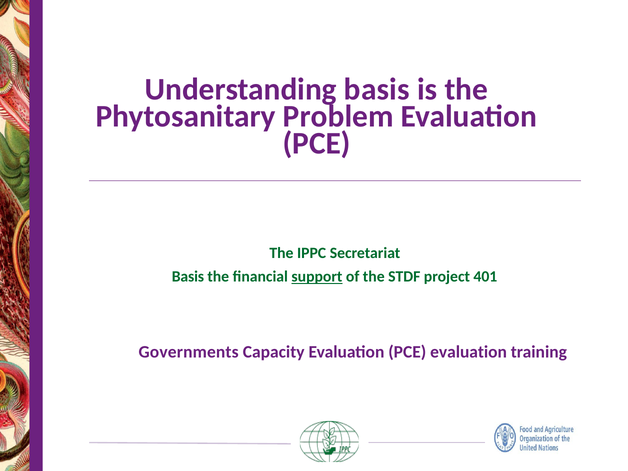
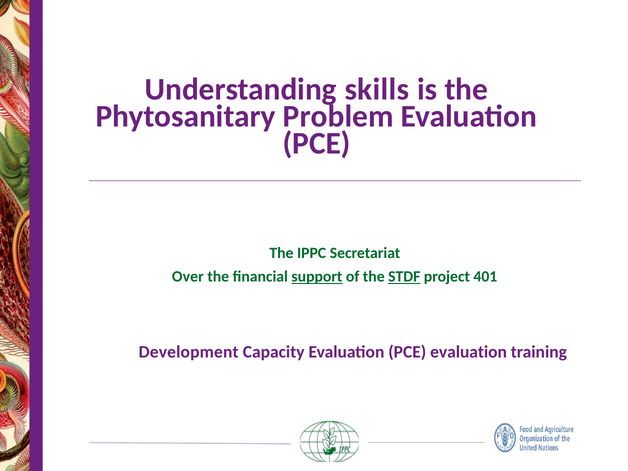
Understanding basis: basis -> skills (377, 89)
Basis: Basis -> Over (188, 277)
STDF underline: none -> present (404, 277)
Governments: Governments -> Development (189, 352)
